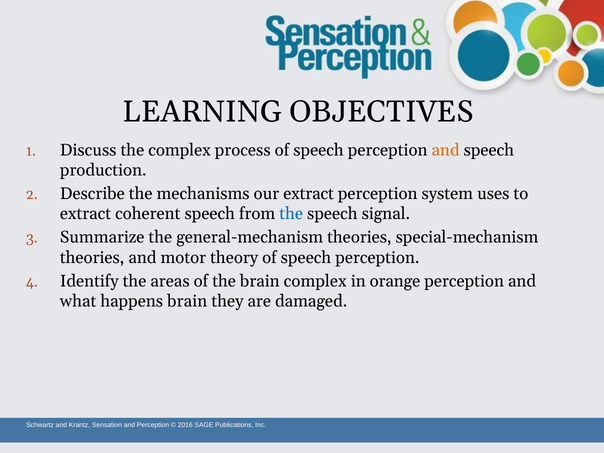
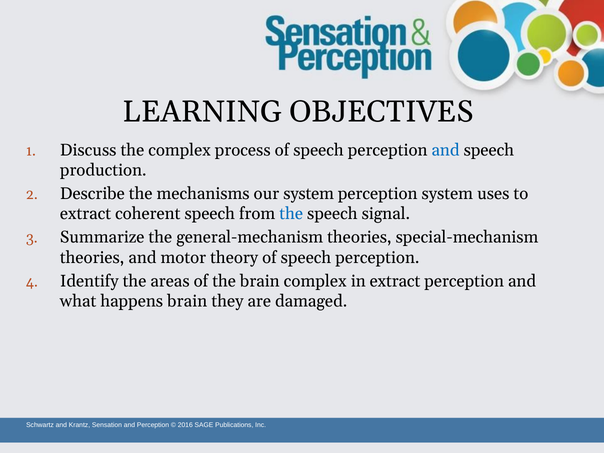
and colour: orange -> blue (446, 150)
our extract: extract -> system (309, 194)
in orange: orange -> extract (395, 281)
